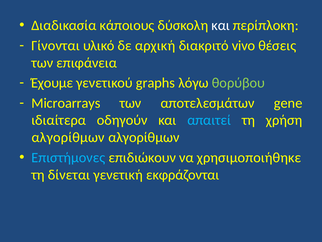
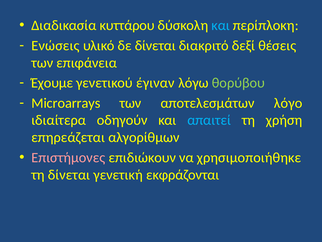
κάποιους: κάποιους -> κυττάρου (127, 25)
και colour: white -> light blue (221, 25)
Γίνονται: Γίνονται -> Ενώσεις (56, 46)
δε αρχική: αρχική -> δίνεται (155, 46)
vivo: vivo -> δεξί (244, 46)
graphs: graphs -> έγιναν (155, 83)
gene: gene -> λόγο (288, 103)
αλγορίθμων: αλγορίθμων -> επηρεάζεται (68, 137)
Επιστήμονες colour: light blue -> pink (68, 157)
